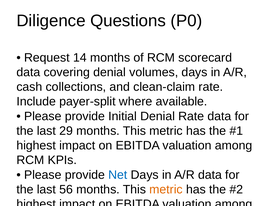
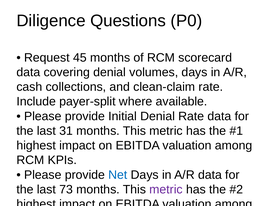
14: 14 -> 45 (80, 58)
29: 29 -> 31 (66, 131)
56: 56 -> 73 (66, 190)
metric colour: orange -> purple (166, 190)
